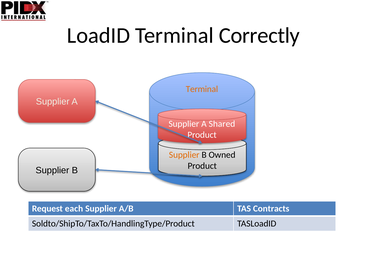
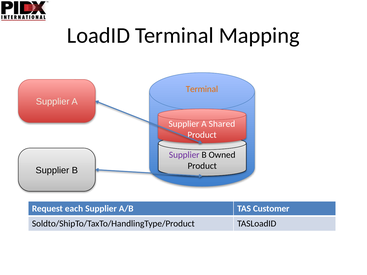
Correctly: Correctly -> Mapping (259, 36)
Supplier colour: orange -> purple (184, 155)
Contracts: Contracts -> Customer (271, 209)
